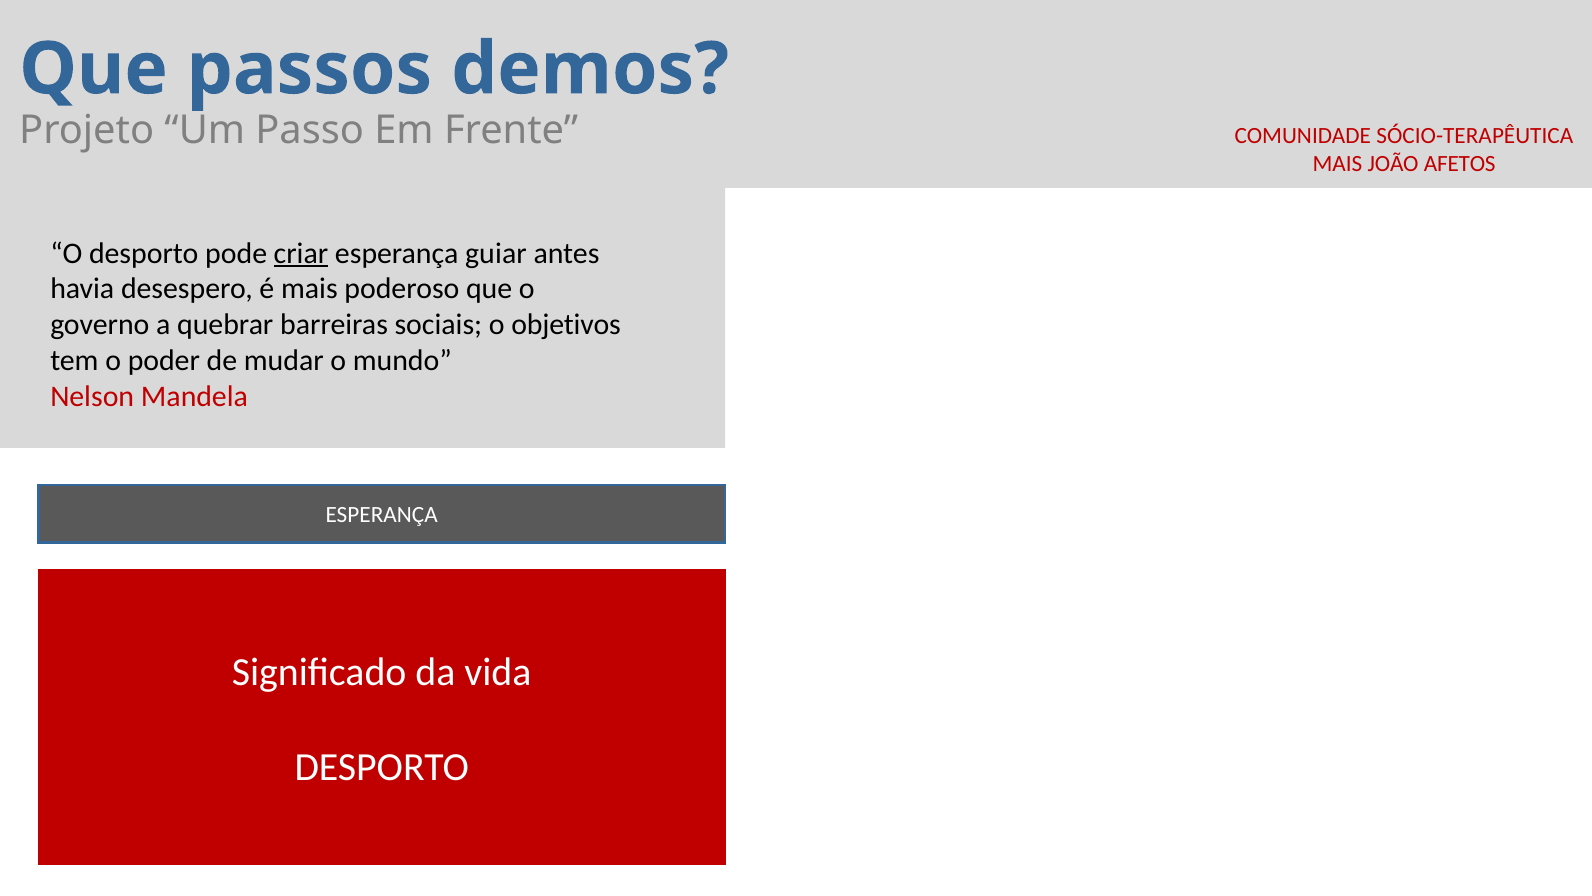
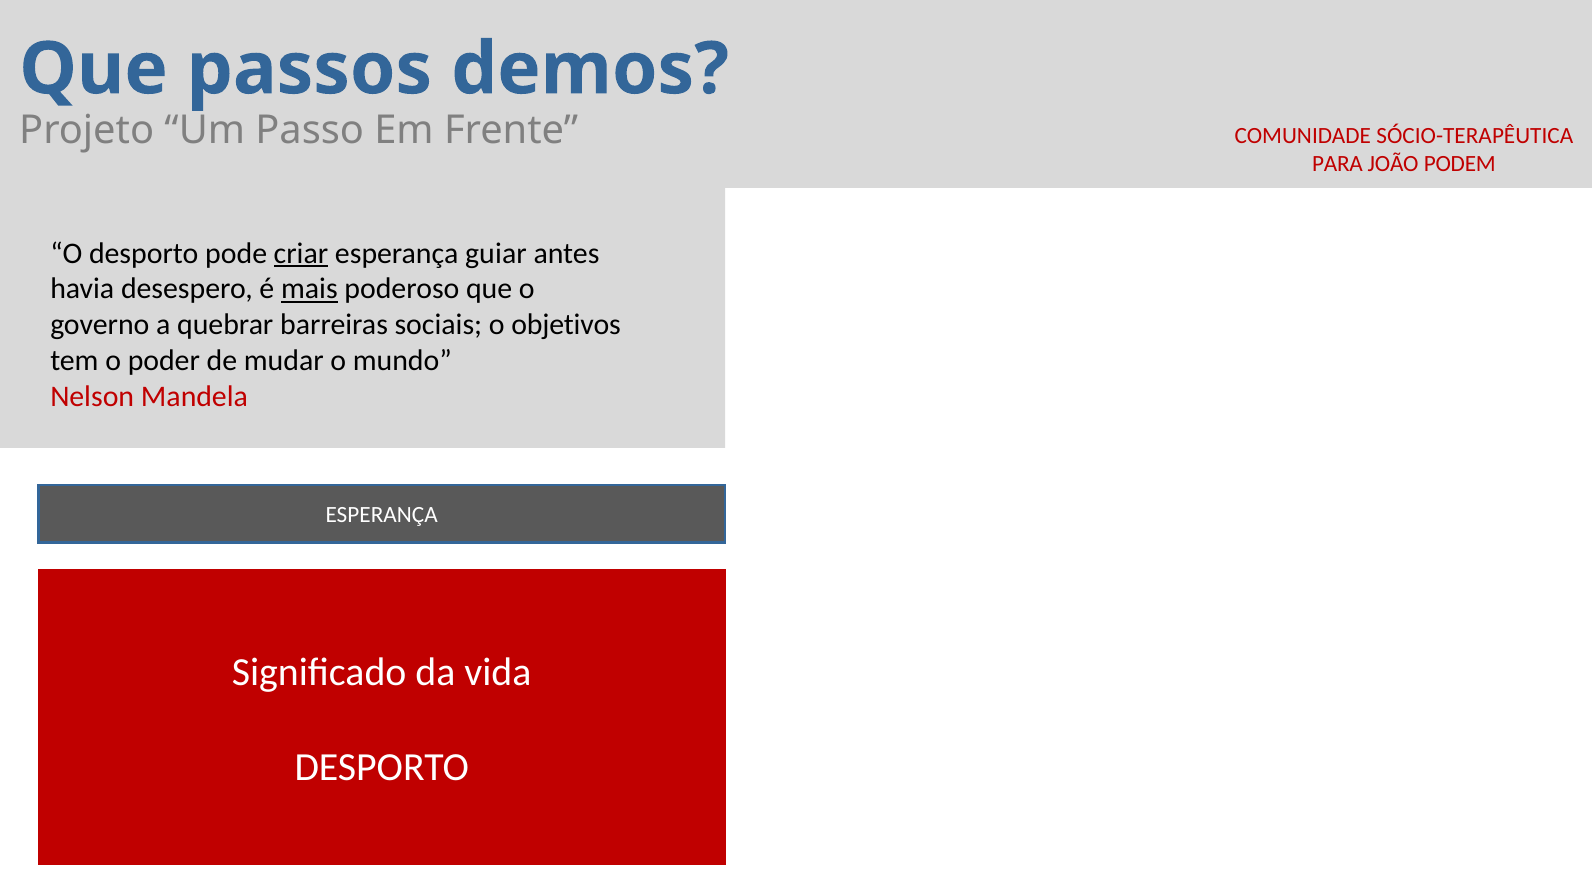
MAIS: MAIS -> PARA (1337, 164)
JOÃO AFETOS: AFETOS -> PODEM (1460, 164)
mais underline: none -> present (309, 289)
